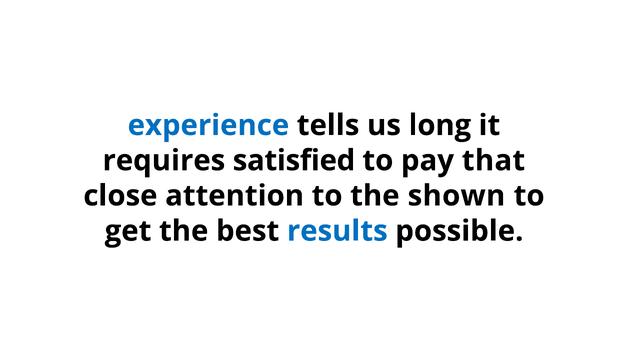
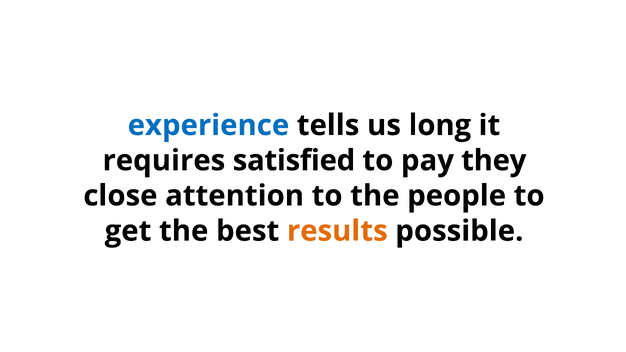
that: that -> they (494, 161)
shown: shown -> people (457, 196)
results colour: blue -> orange (337, 231)
